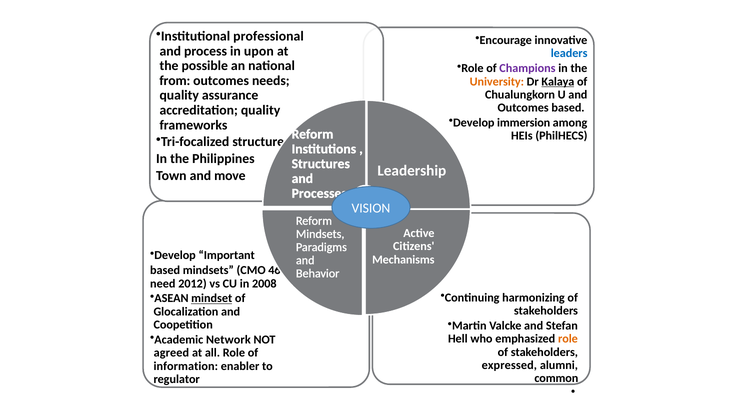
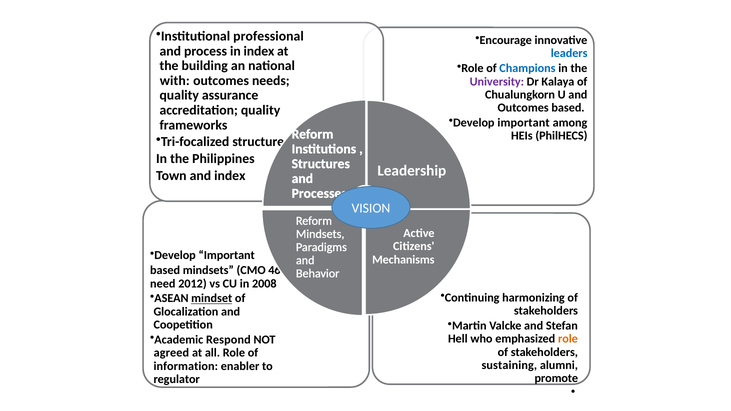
in upon: upon -> index (259, 51)
possible: possible -> building (205, 66)
Champions colour: purple -> blue (527, 68)
from: from -> with (175, 81)
University colour: orange -> purple (497, 82)
Kalaya underline: present -> none (558, 82)
immersion: immersion -> important (524, 123)
and move: move -> index (230, 176)
Network: Network -> Respond (228, 340)
expressed: expressed -> sustaining (509, 365)
common: common -> promote (556, 379)
